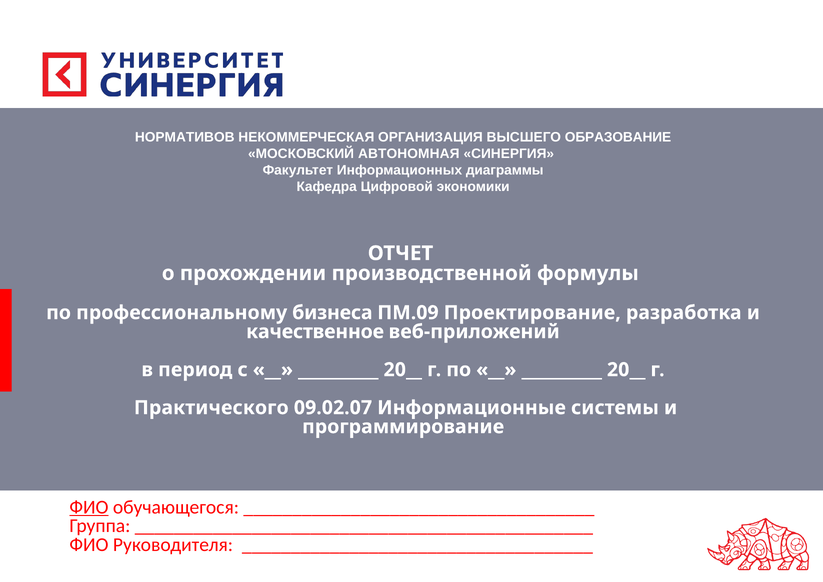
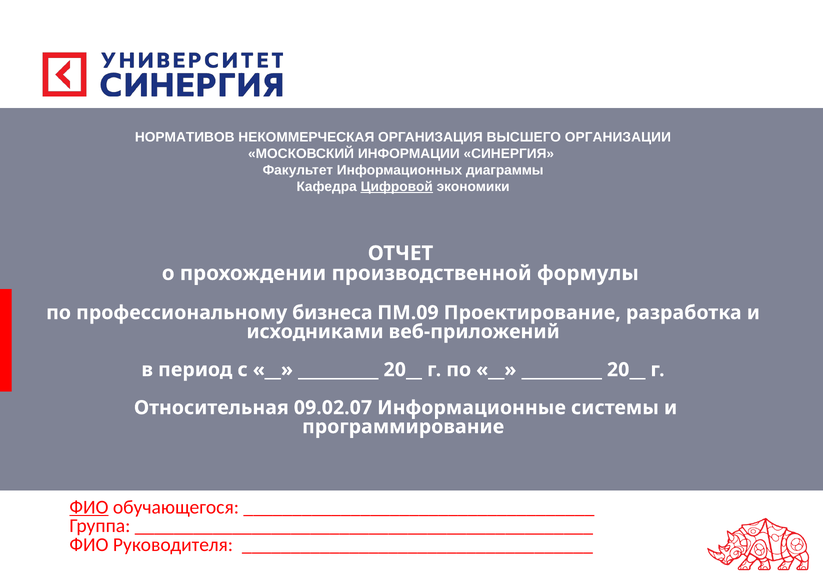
ОБРАЗОВАНИЕ: ОБРАЗОВАНИЕ -> ОРГАНИЗАЦИИ (618, 137)
АВТОНОМНАЯ: АВТОНОМНАЯ -> ИНФОРМАЦИИ (409, 154)
Цифровой underline: none -> present (397, 187)
качественное: качественное -> исходниками (315, 332)
Практического: Практического -> Относительная (211, 408)
